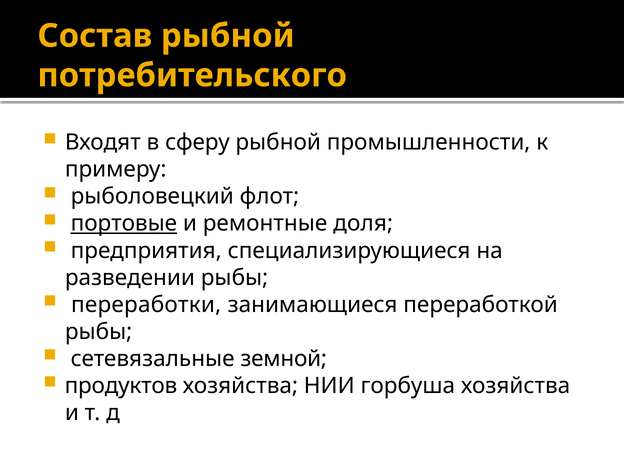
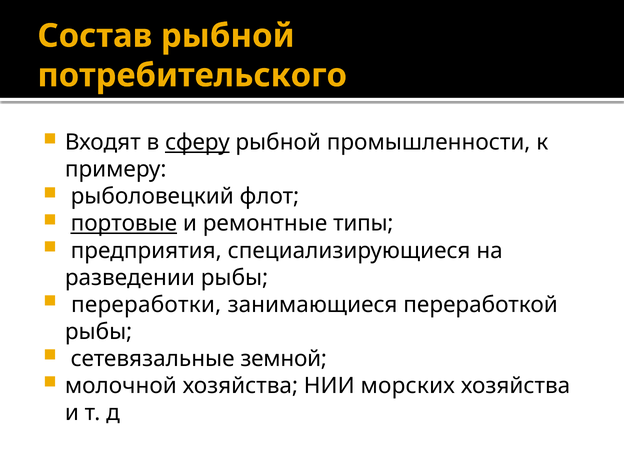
сферу underline: none -> present (197, 142)
доля: доля -> типы (363, 224)
продуктов: продуктов -> молочной (121, 386)
горбуша: горбуша -> морских (408, 386)
